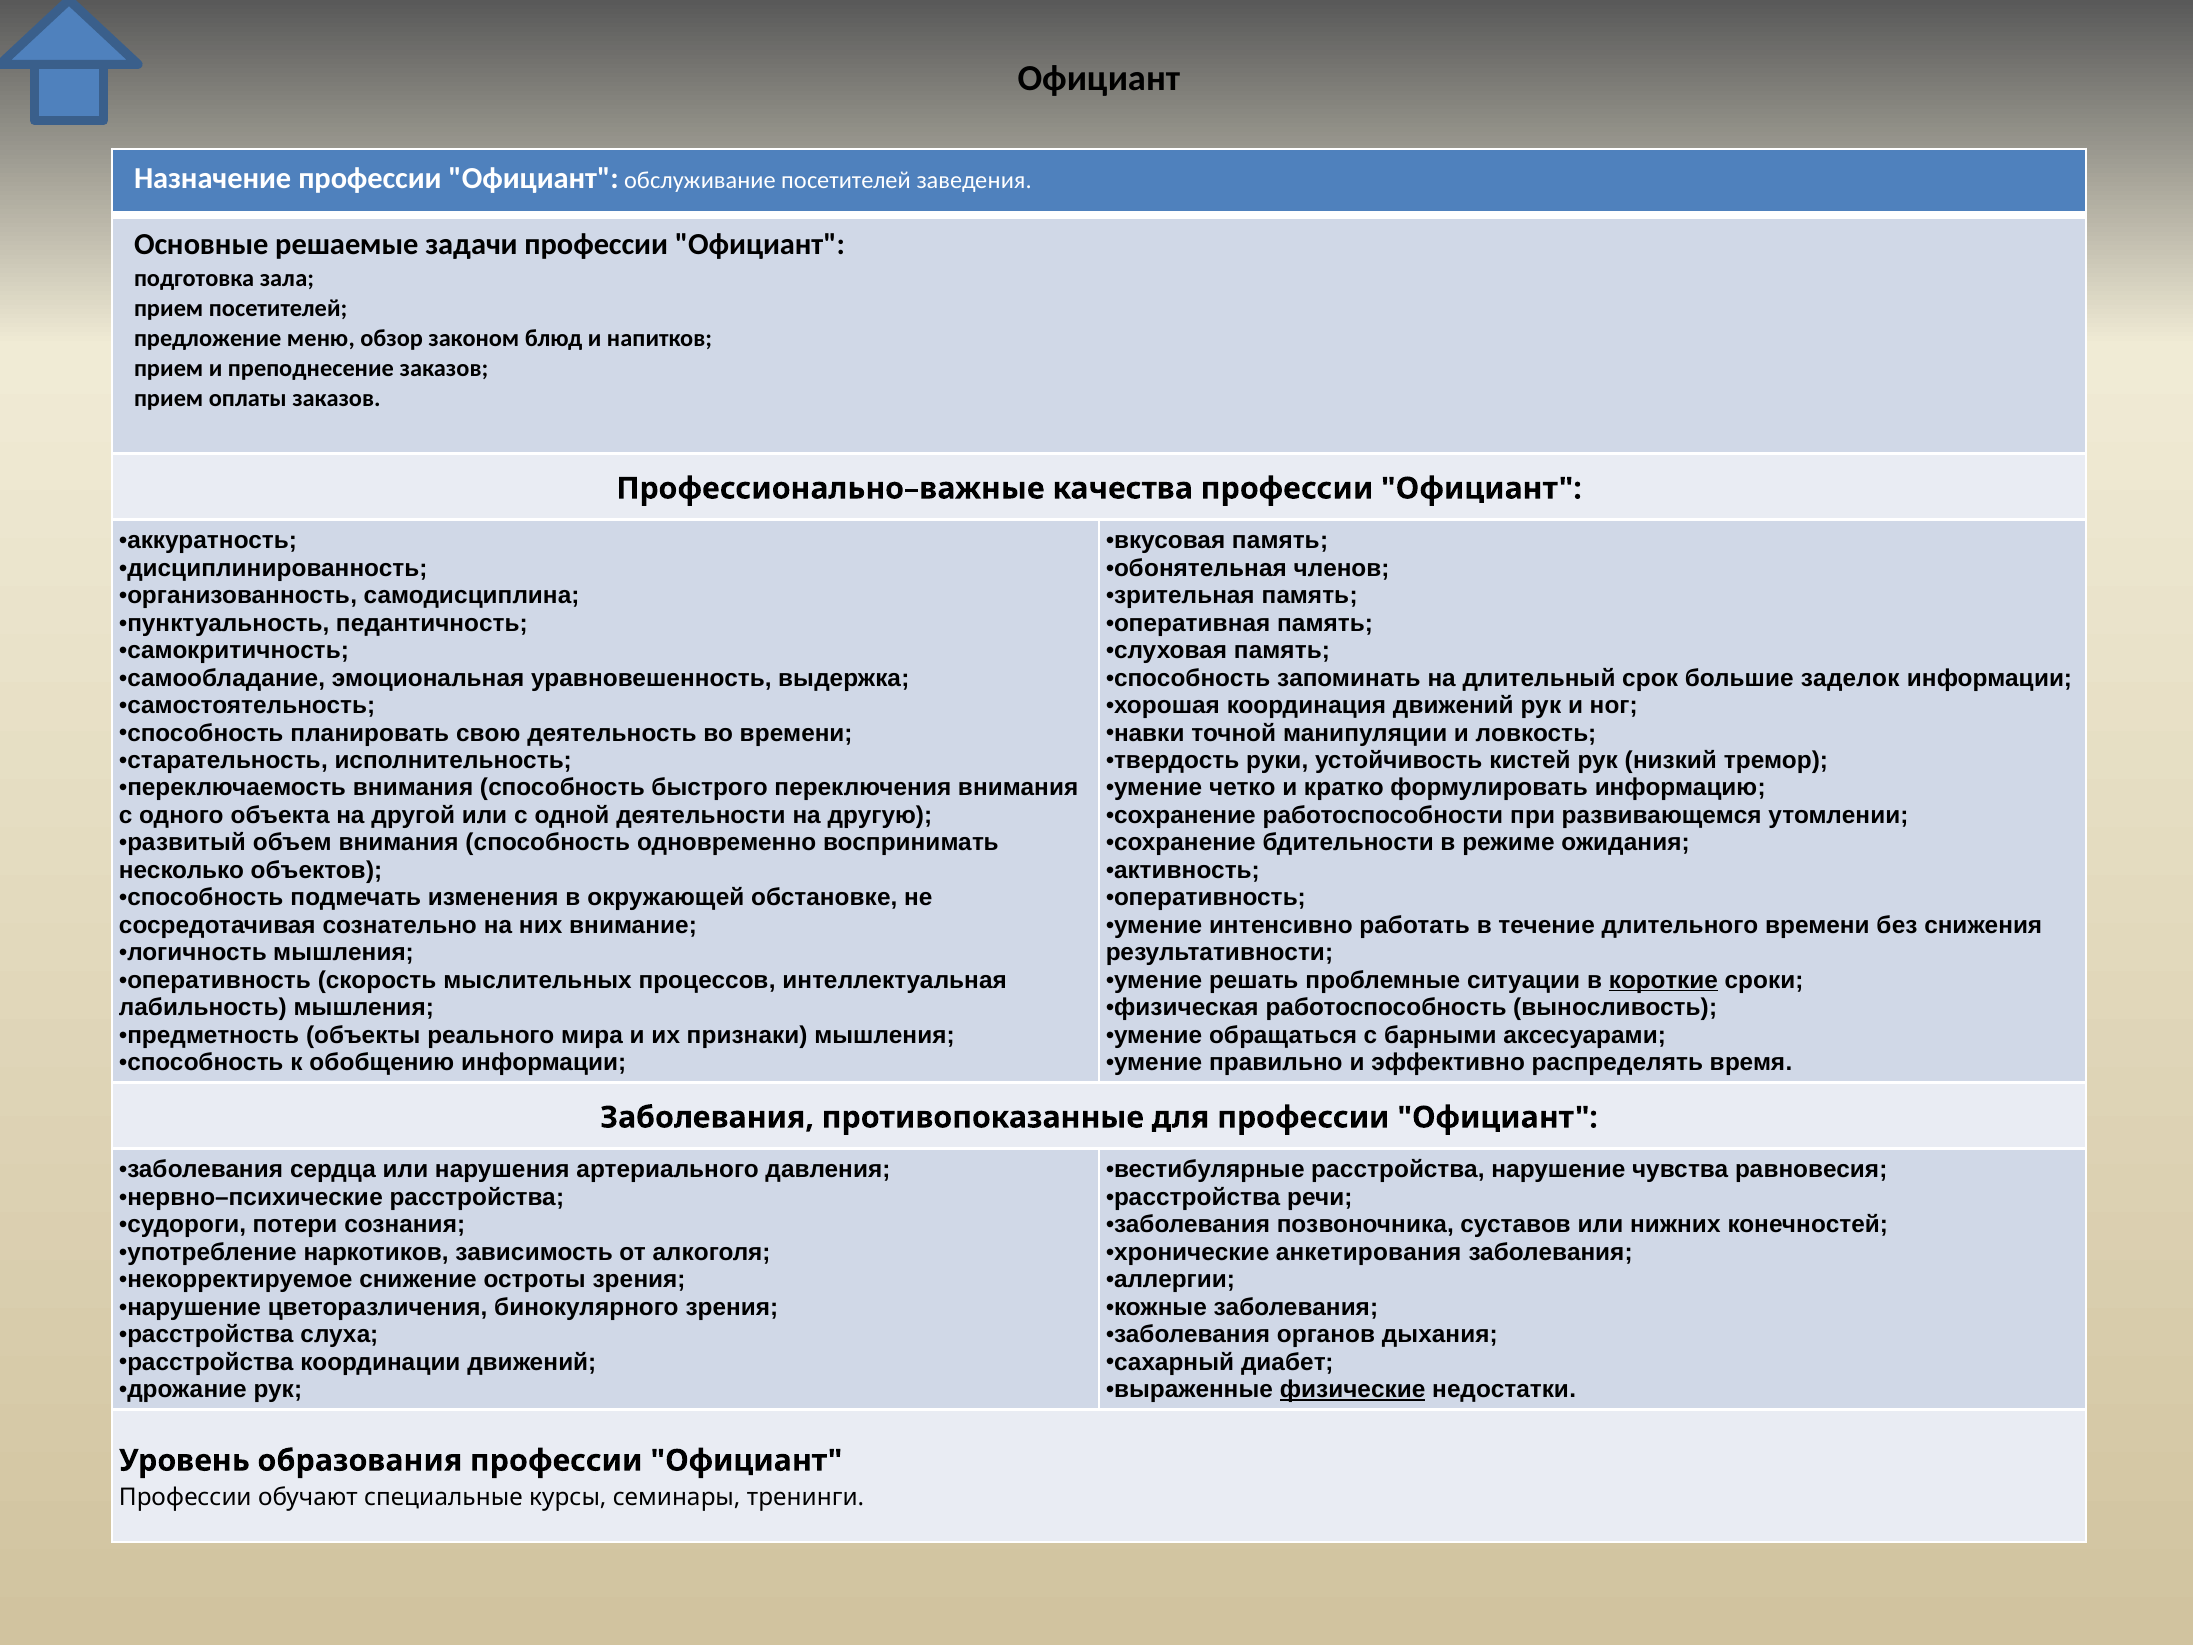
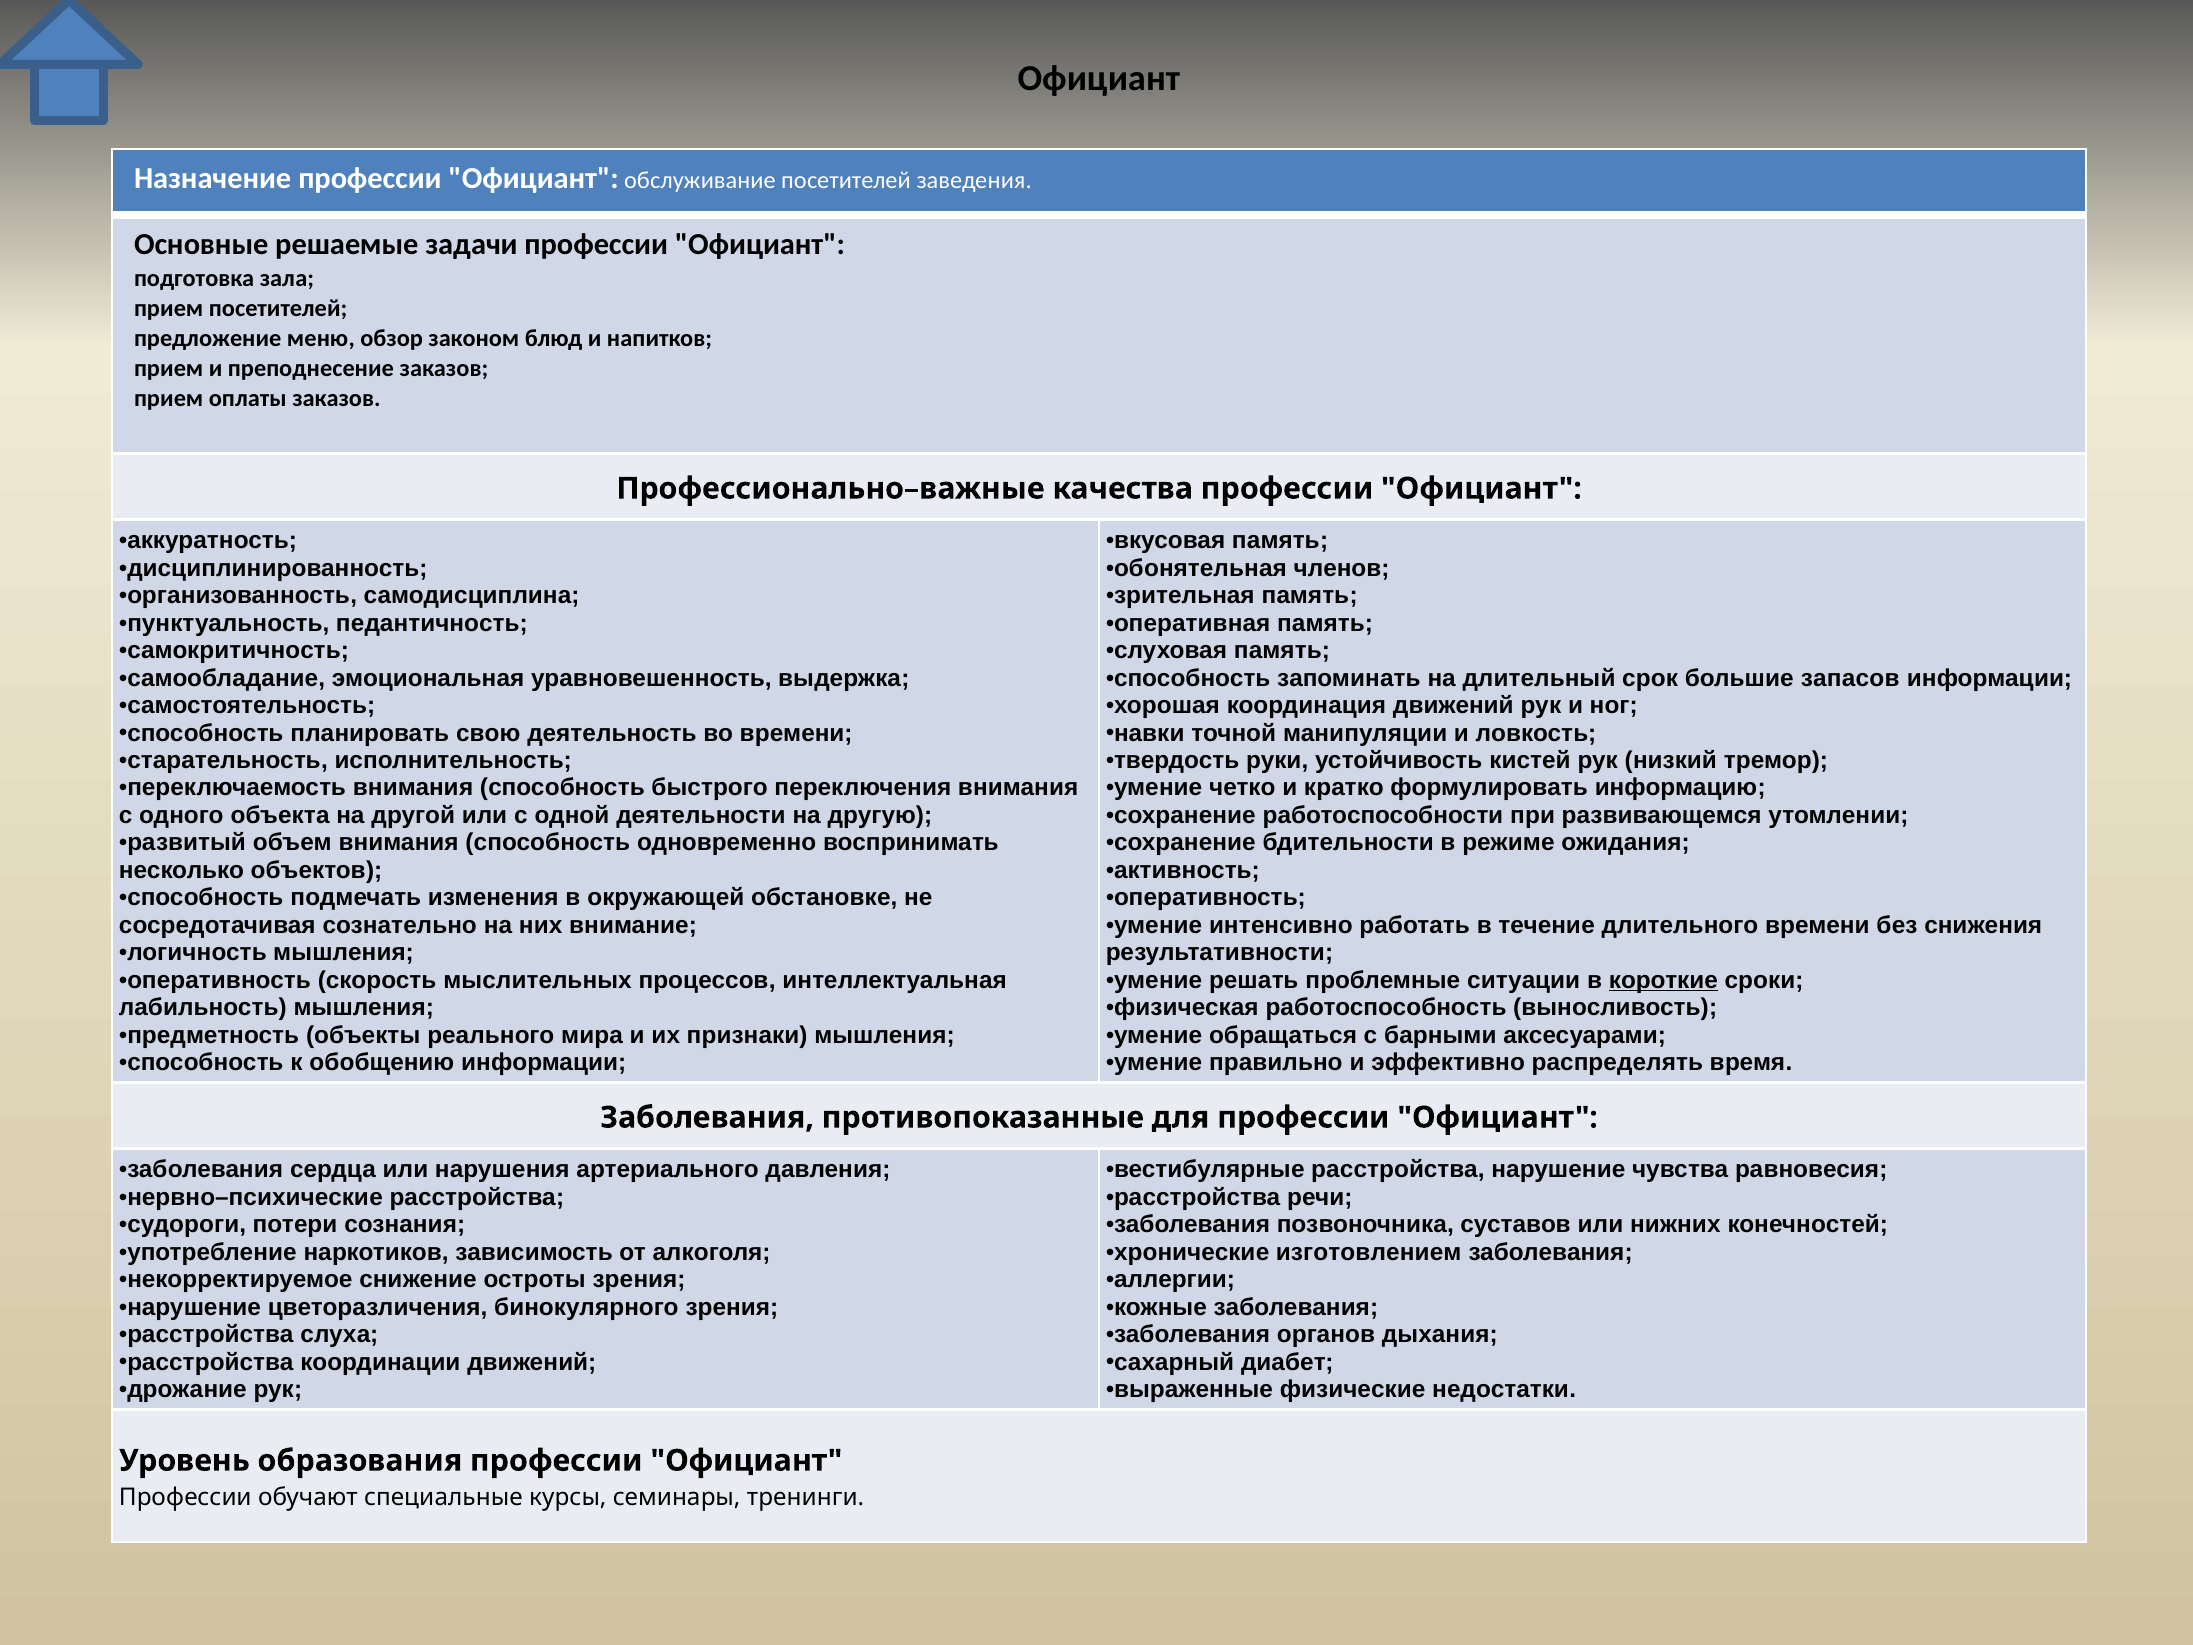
заделок: заделок -> запасов (1850, 678)
анкетирования: анкетирования -> изготовлением (1369, 1252)
физические underline: present -> none (1353, 1389)
